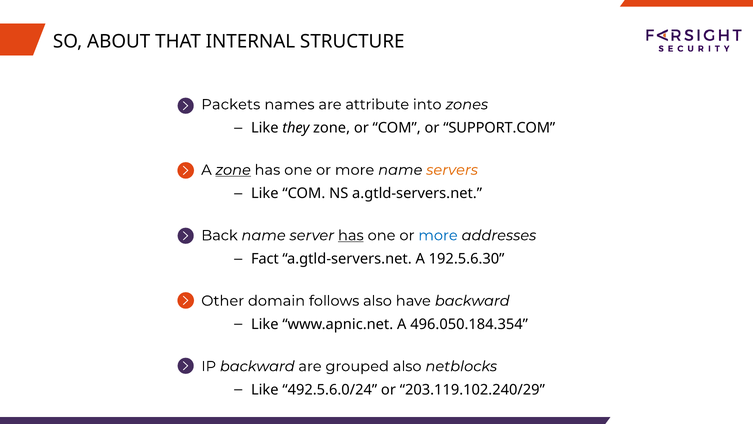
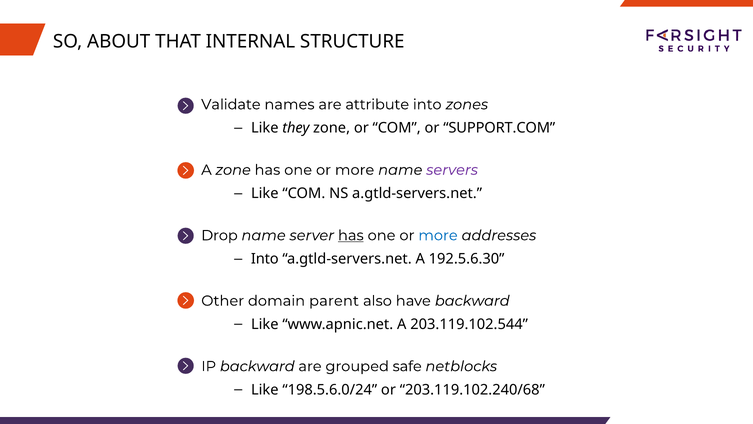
Packets: Packets -> Validate (231, 104)
zone underline: present -> none (233, 170)
servers colour: orange -> purple (452, 170)
Back: Back -> Drop (219, 235)
Fact: Fact -> Into (265, 259)
follows: follows -> parent (334, 301)
496.050.184.354: 496.050.184.354 -> 203.119.102.544 (469, 324)
grouped also: also -> safe (407, 366)
492.5.6.0/24: 492.5.6.0/24 -> 198.5.6.0/24 (330, 389)
203.119.102.240/29: 203.119.102.240/29 -> 203.119.102.240/68 (472, 389)
